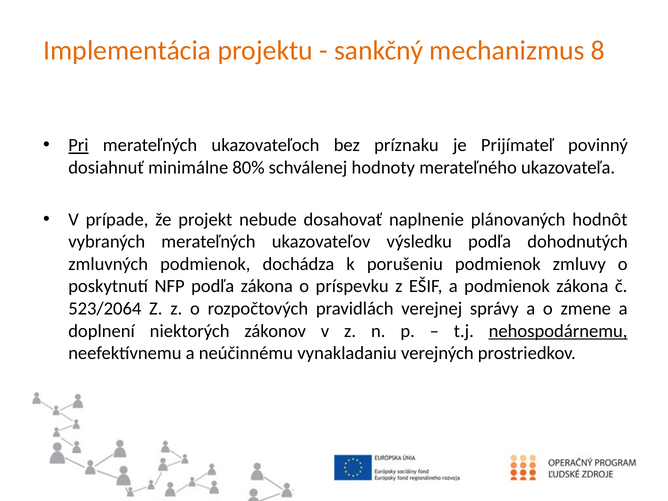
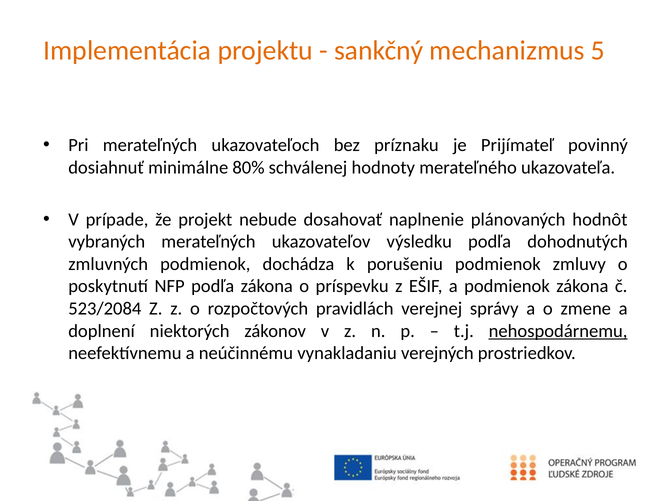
8: 8 -> 5 (598, 50)
Pri underline: present -> none (78, 145)
523/2064: 523/2064 -> 523/2084 (105, 309)
